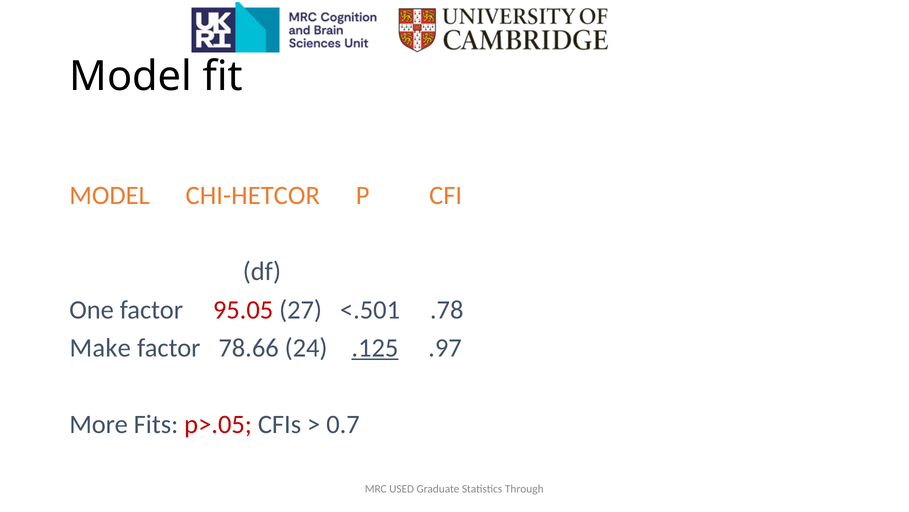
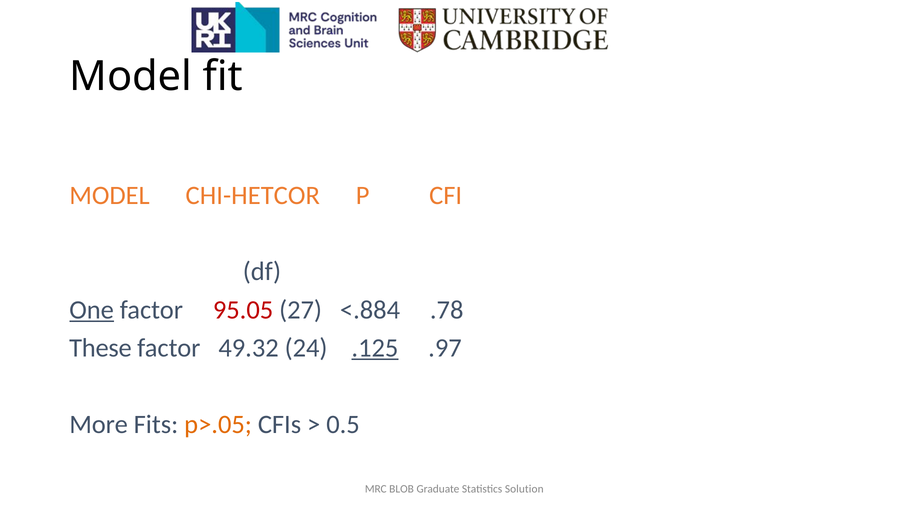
One underline: none -> present (92, 309)
<.501: <.501 -> <.884 (370, 309)
Make: Make -> These (100, 347)
78.66: 78.66 -> 49.32 (249, 347)
p>.05 colour: red -> orange (218, 424)
0.7: 0.7 -> 0.5 (343, 424)
USED: USED -> BLOB (402, 488)
Through: Through -> Solution (524, 488)
